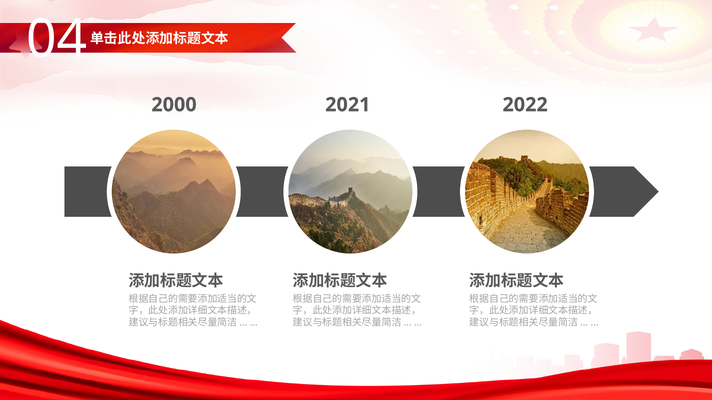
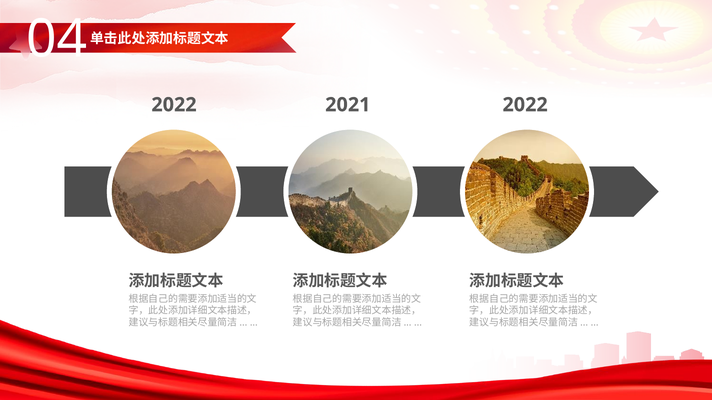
2000: 2000 -> 2022 (174, 105)
